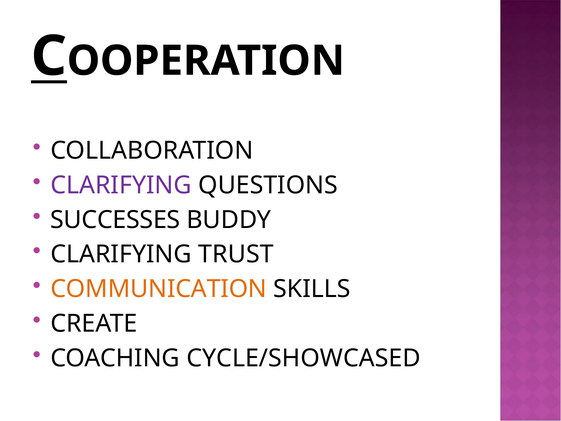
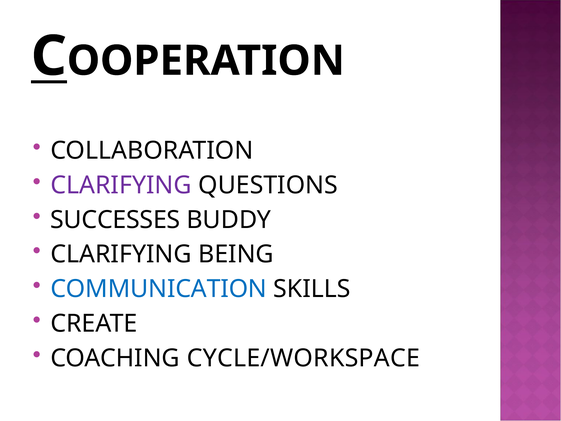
TRUST: TRUST -> BEING (236, 254)
COMMUNICATION colour: orange -> blue (159, 289)
CYCLE/SHOWCASED: CYCLE/SHOWCASED -> CYCLE/WORKSPACE (303, 358)
